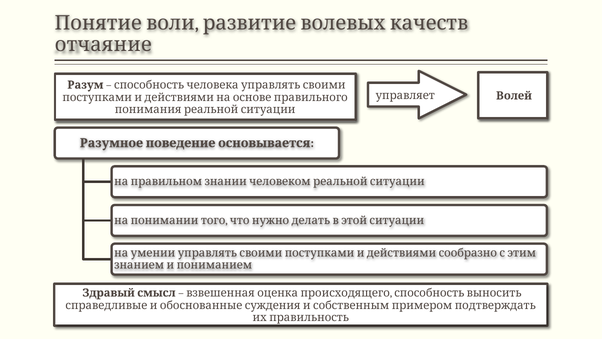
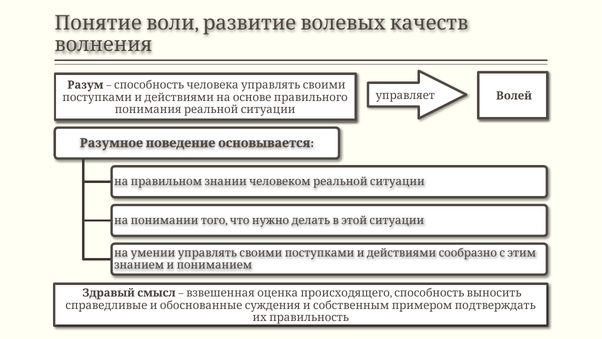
отчаяние: отчаяние -> волнения (103, 45)
